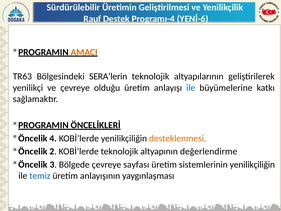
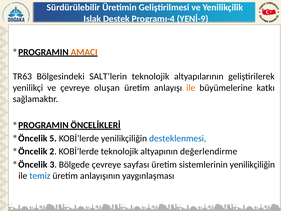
Rauf: Rauf -> Islak (92, 19)
YENİ-6: YENİ-6 -> YENİ-9 (193, 19)
SERA’lerin: SERA’lerin -> SALT’lerin (108, 76)
olduğu: olduğu -> oluşan (107, 88)
ile colour: blue -> orange (191, 88)
4: 4 -> 5 (53, 138)
desteklenmesi colour: orange -> blue (178, 138)
